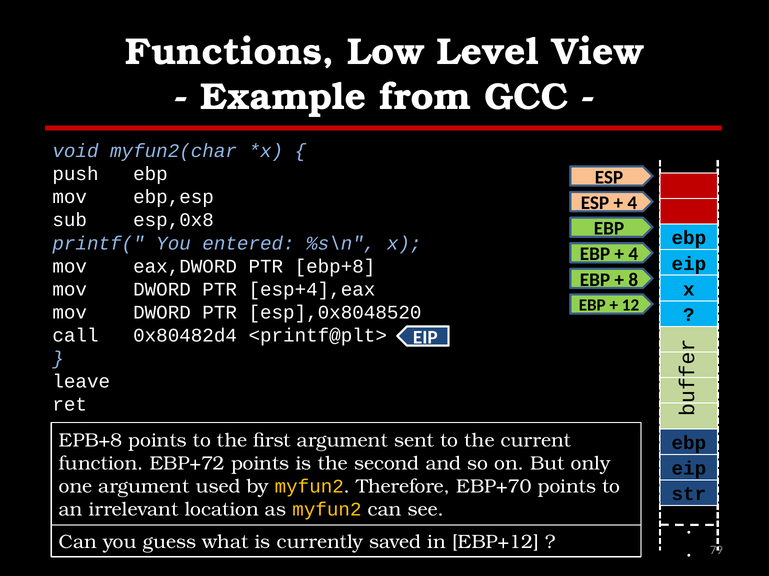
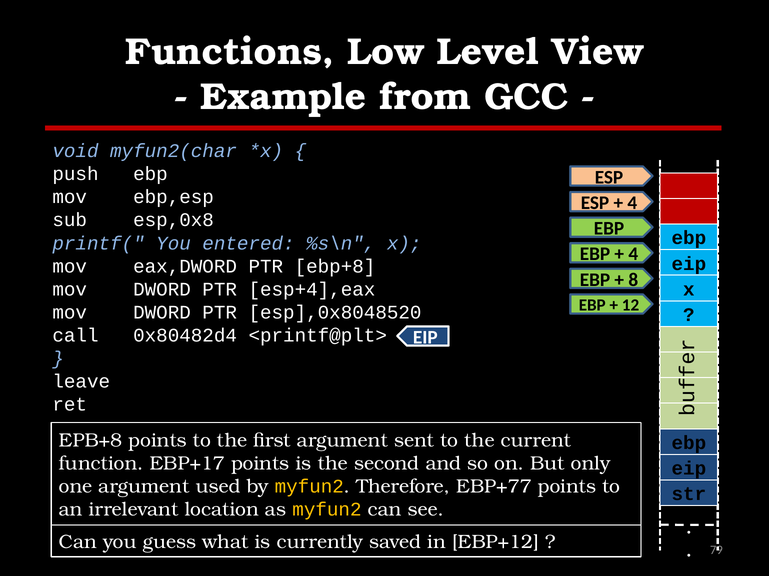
EBP+72: EBP+72 -> EBP+17 (187, 464)
EBP+70: EBP+70 -> EBP+77 (494, 487)
